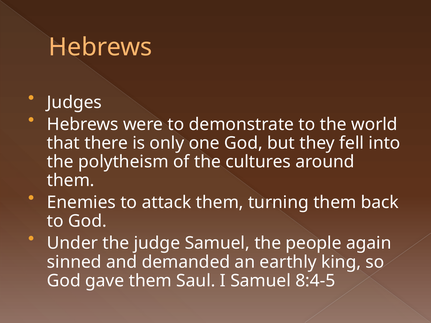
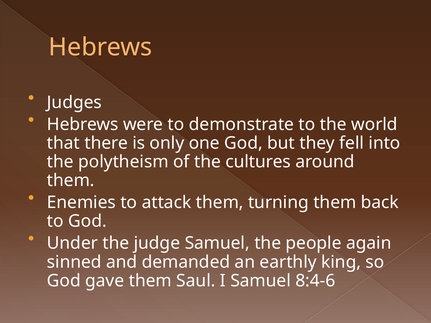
8:4-5: 8:4-5 -> 8:4-6 (315, 281)
